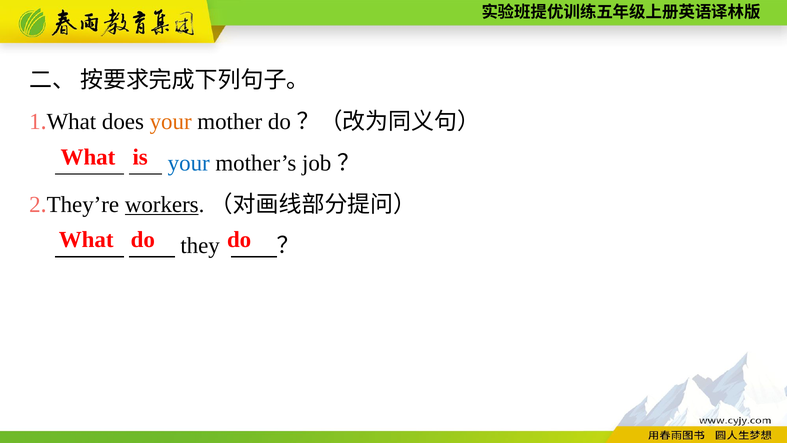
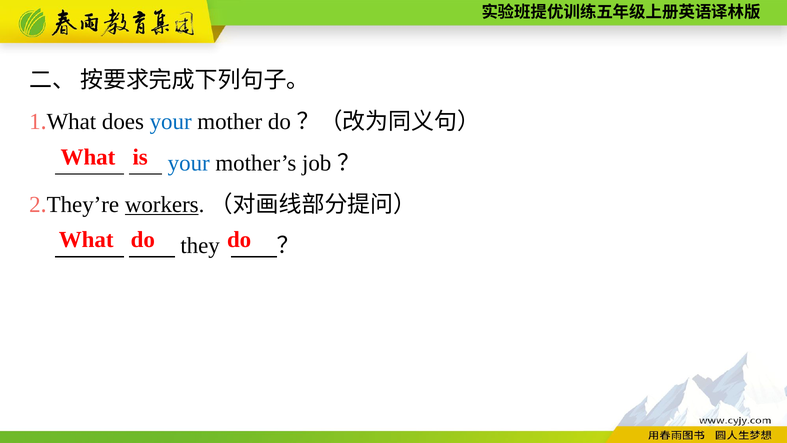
your colour: orange -> blue (171, 122)
